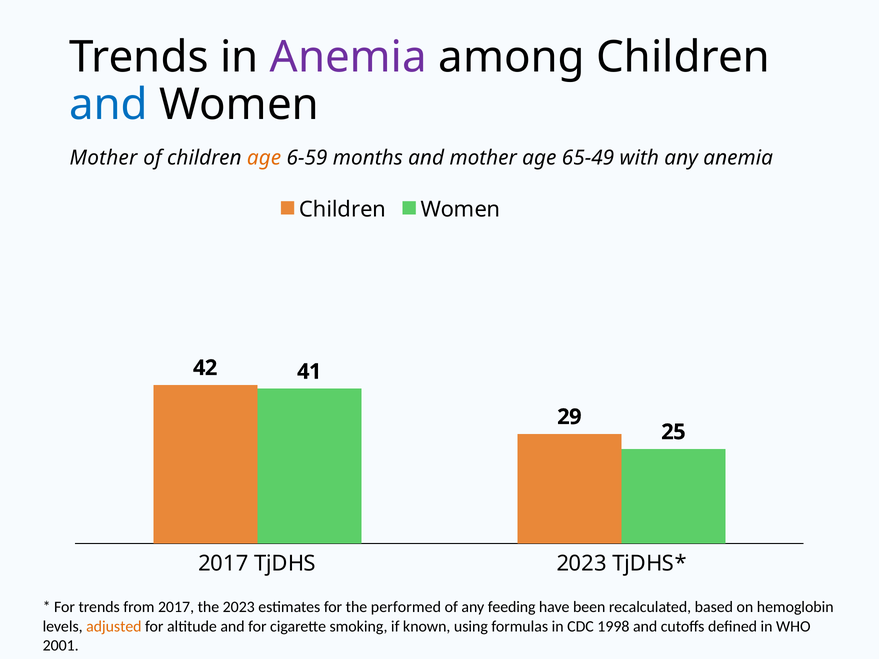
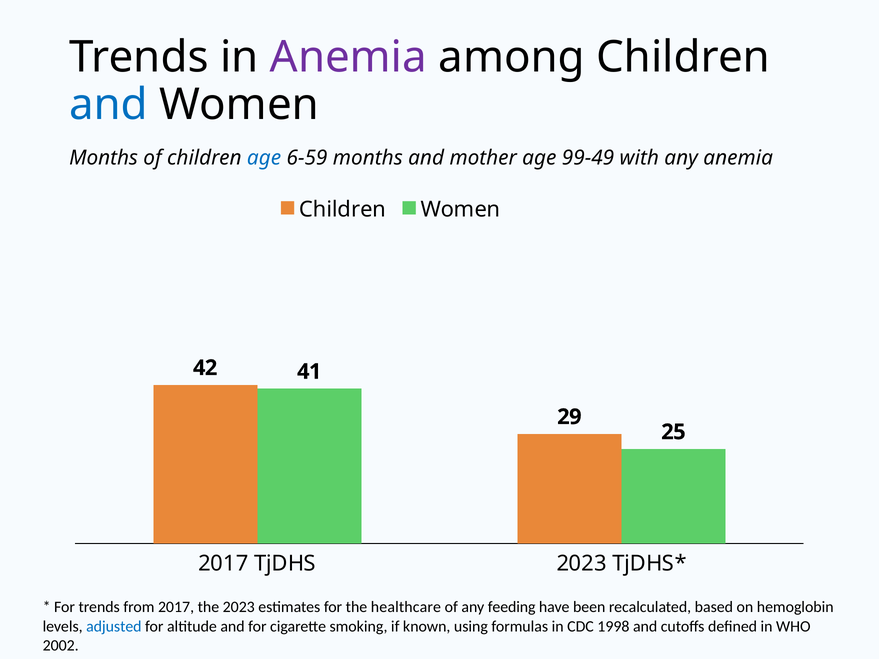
Mother: Mother -> Months (104, 158)
age colour: orange -> blue (264, 158)
65-49: 65-49 -> 99-49 (588, 158)
performed: performed -> healthcare (406, 607)
adjusted colour: orange -> blue (114, 627)
2001: 2001 -> 2002 (61, 646)
